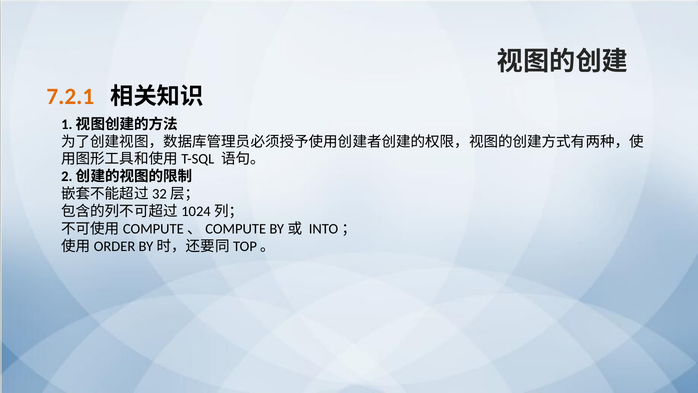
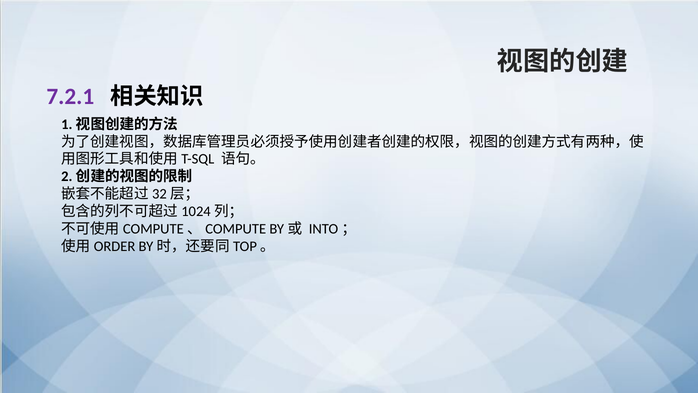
7.2.1 colour: orange -> purple (70, 97)
